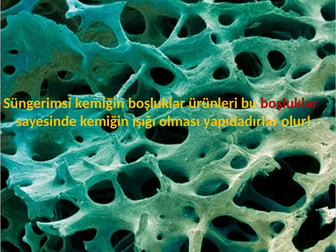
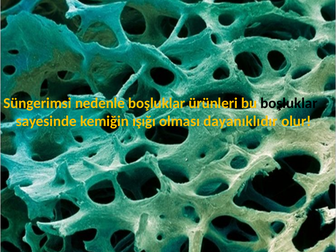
Süngerimsi kemiğin: kemiğin -> nedenle (100, 103)
boşluklar colour: red -> black (289, 103)
yapıdadırlar: yapıdadırlar -> dayanıklıdır (241, 121)
